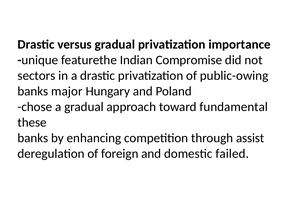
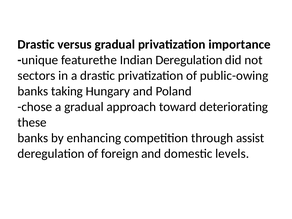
Indian Compromise: Compromise -> Deregulation (189, 60)
major: major -> taking (67, 91)
fundamental: fundamental -> deteriorating (234, 107)
failed: failed -> levels (232, 154)
